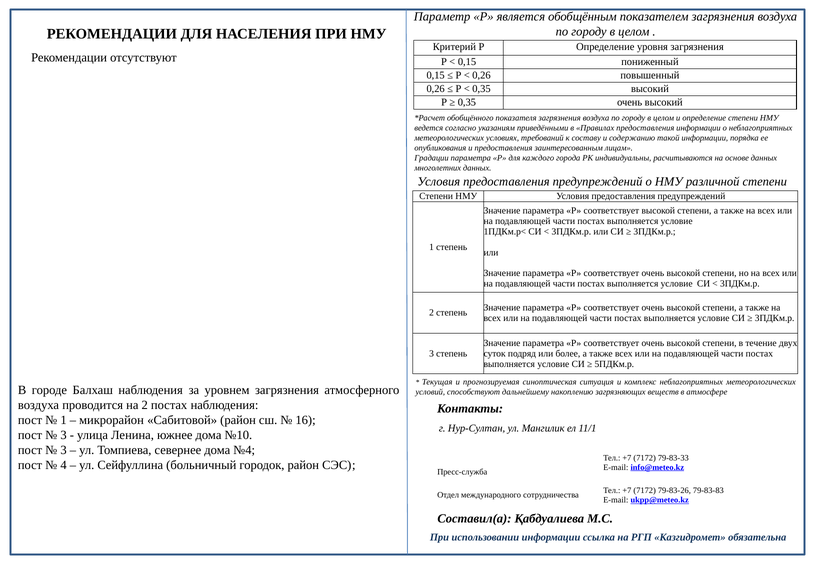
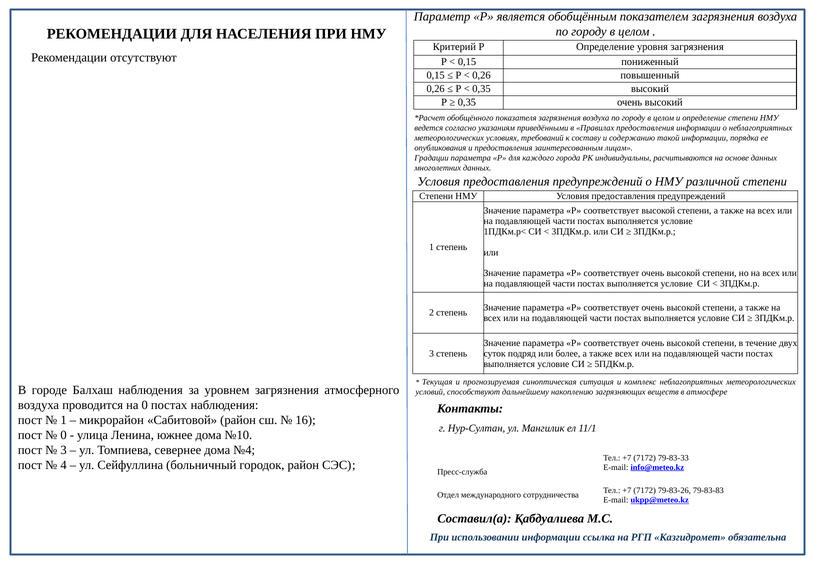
на 2: 2 -> 0 (145, 405)
3: 3 -> 0 (64, 435)
